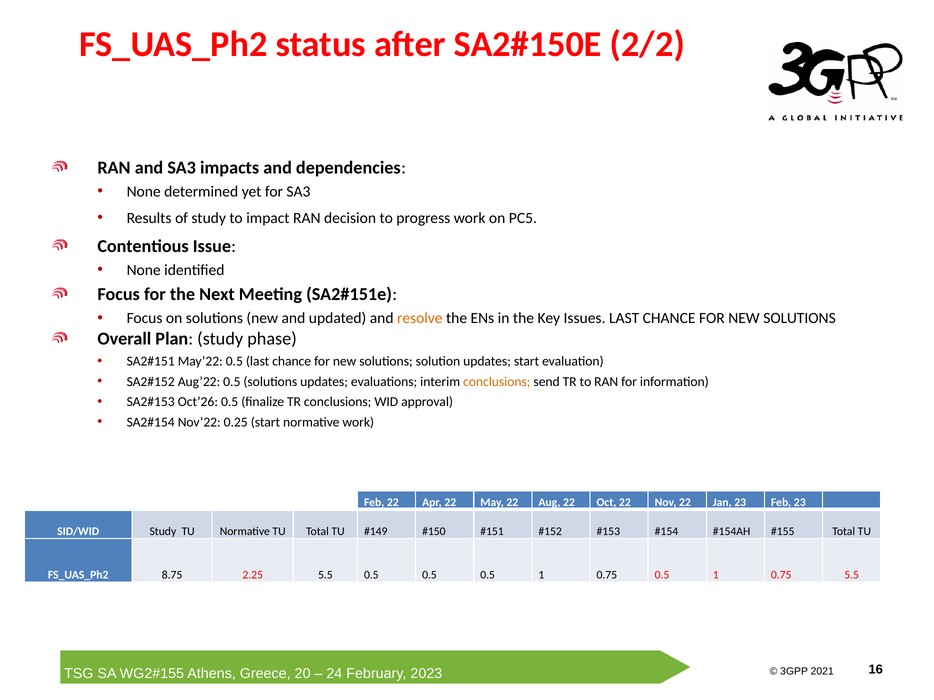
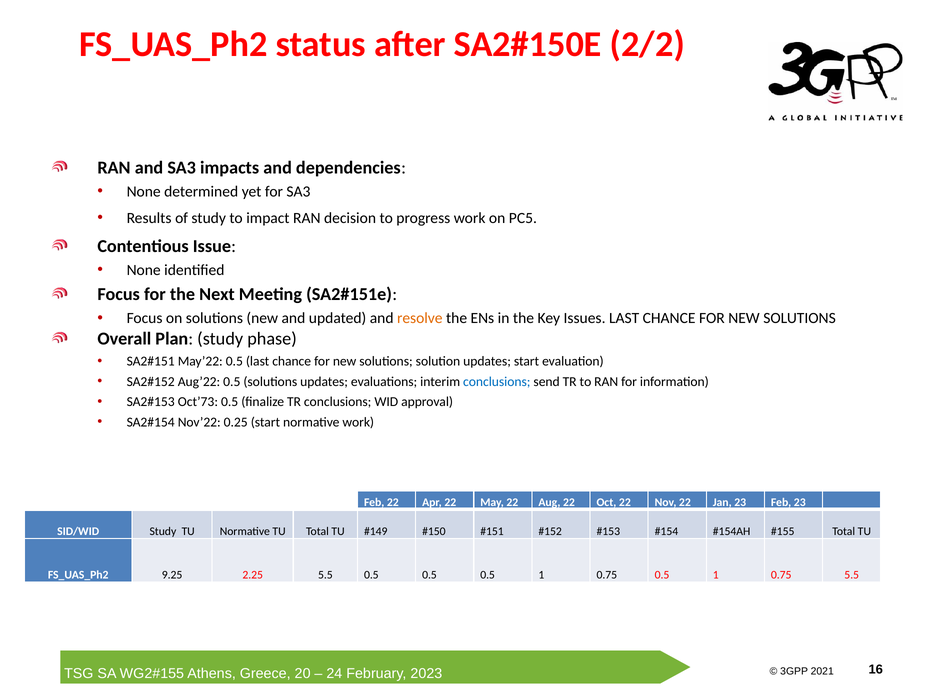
conclusions colour: orange -> blue (497, 382)
Oct’26: Oct’26 -> Oct’73 (198, 402)
8.75: 8.75 -> 9.25 (172, 575)
